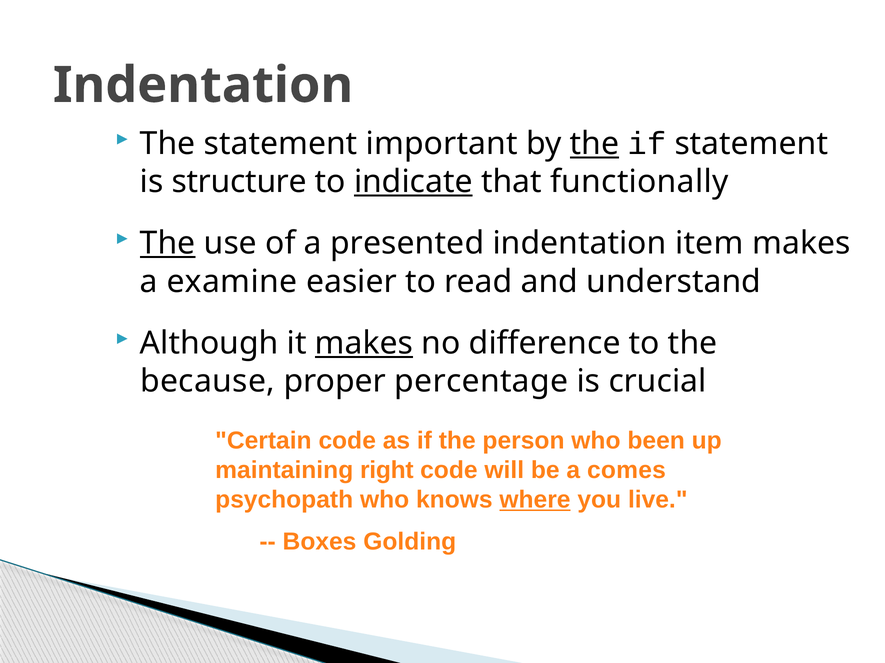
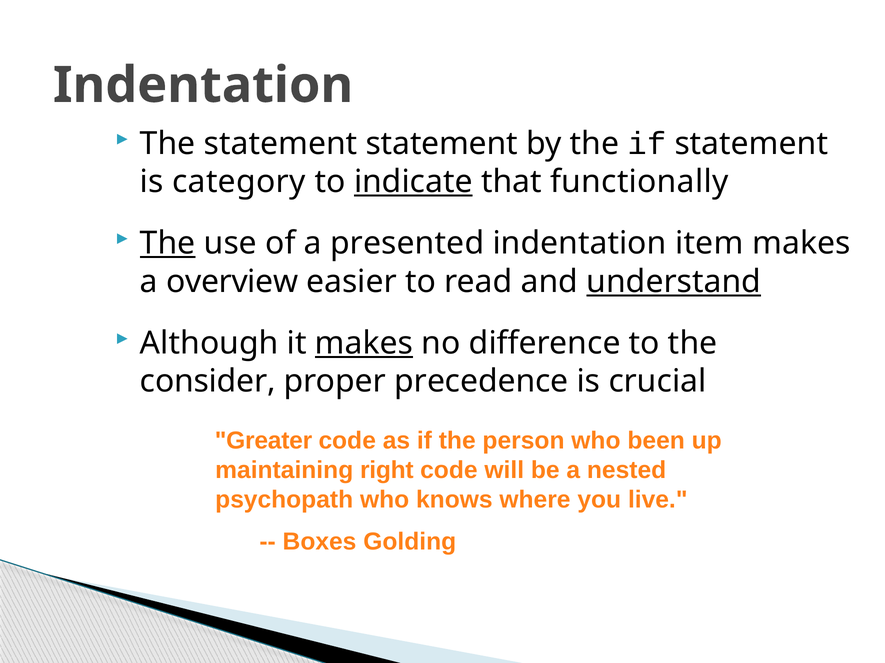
statement important: important -> statement (442, 144)
the underline: present -> none (594, 144)
structure: structure -> category (239, 182)
examine: examine -> overview (232, 282)
understand underline: none -> present (674, 282)
because: because -> consider (208, 382)
percentage: percentage -> precedence (481, 382)
Certain: Certain -> Greater (264, 441)
comes: comes -> nested (627, 471)
where underline: present -> none (535, 500)
